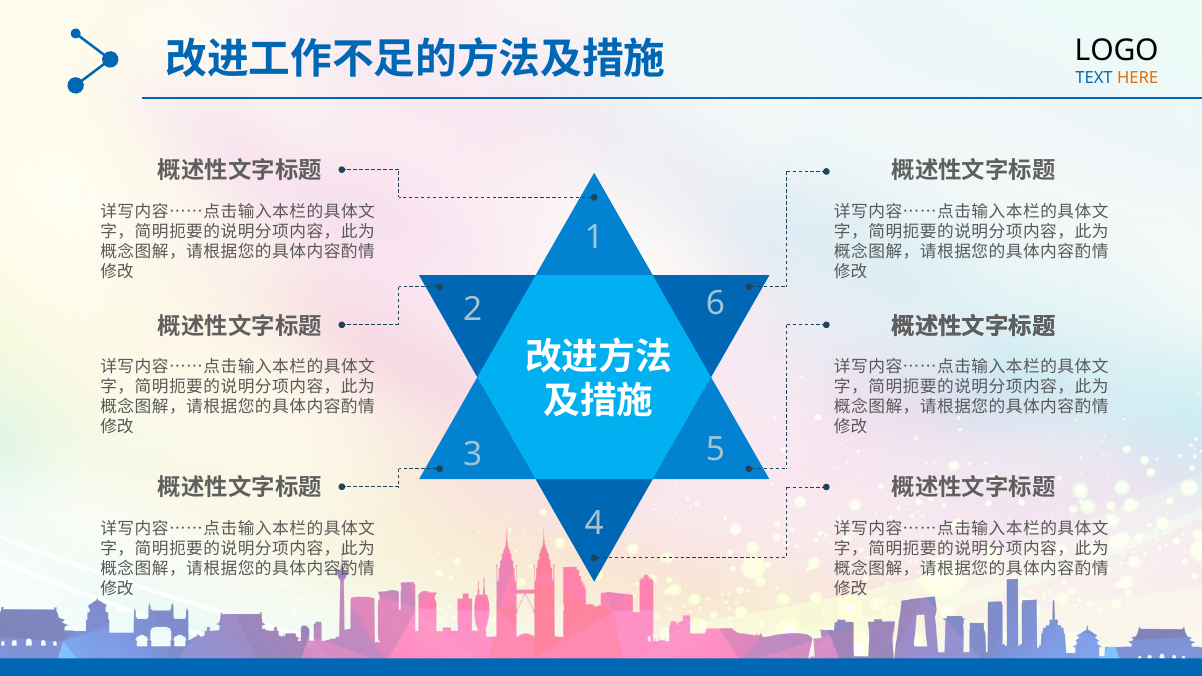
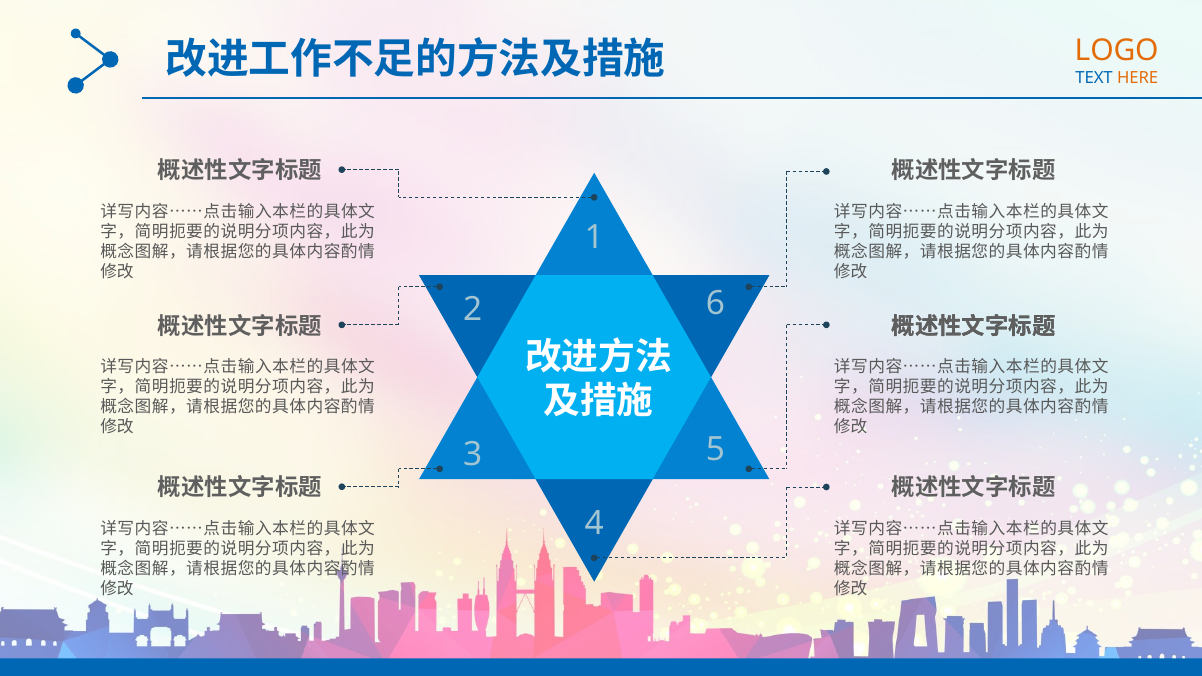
LOGO colour: black -> orange (1117, 50)
